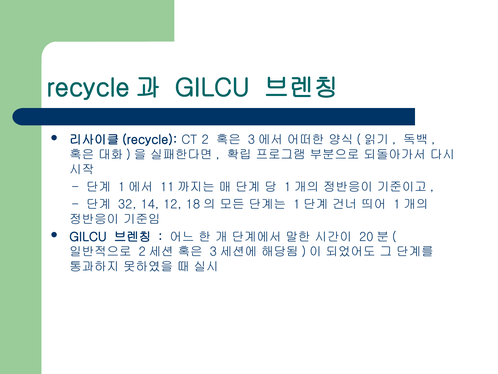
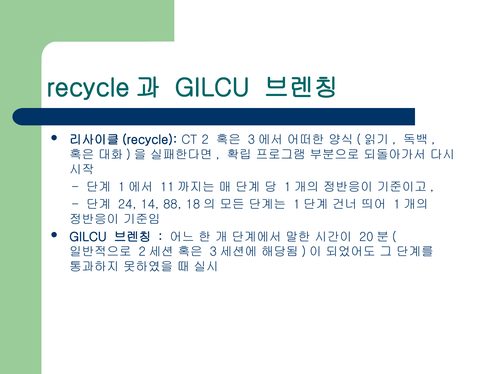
32: 32 -> 24 (127, 204)
12: 12 -> 88 (172, 204)
